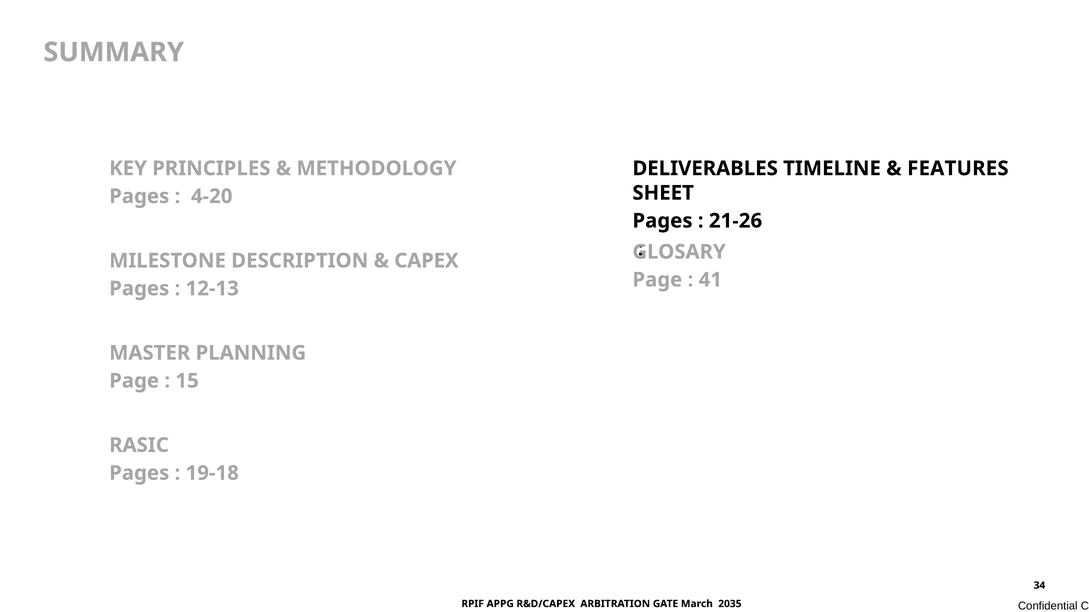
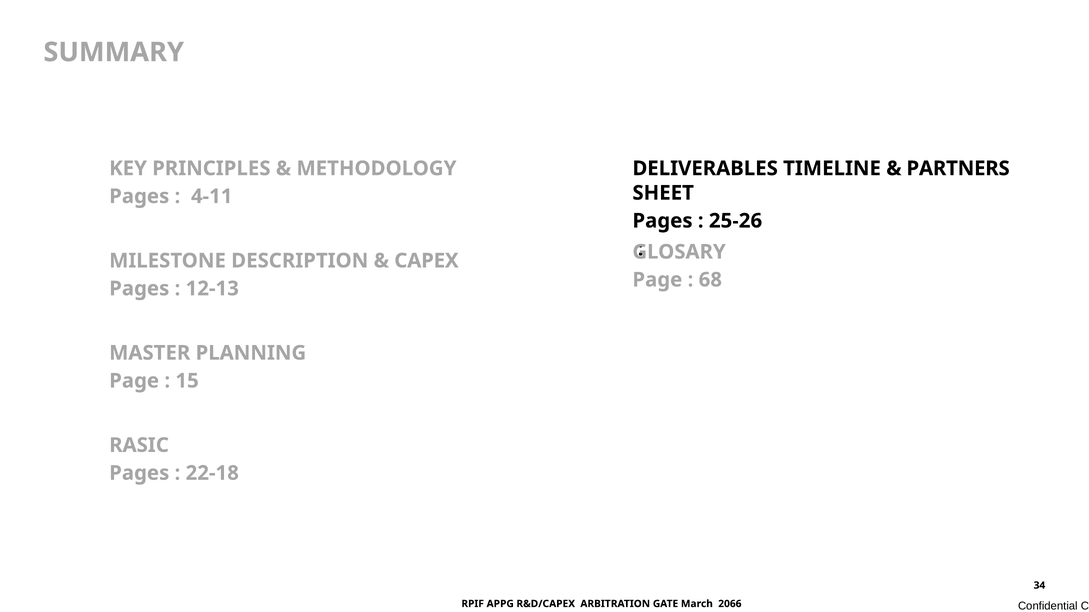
FEATURES: FEATURES -> PARTNERS (958, 169)
4-20: 4-20 -> 4-11 (212, 197)
21-26: 21-26 -> 25-26 (736, 221)
41: 41 -> 68 (710, 280)
19-18: 19-18 -> 22-18 (212, 473)
2035: 2035 -> 2066 (730, 604)
